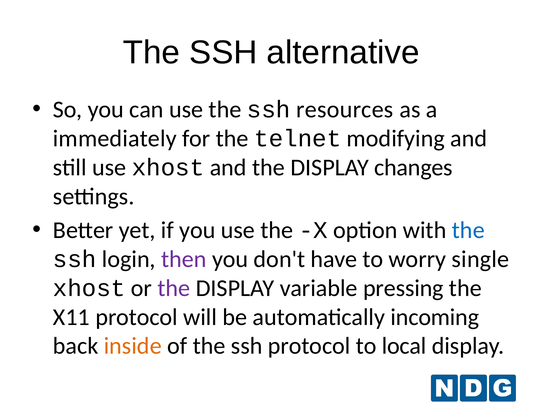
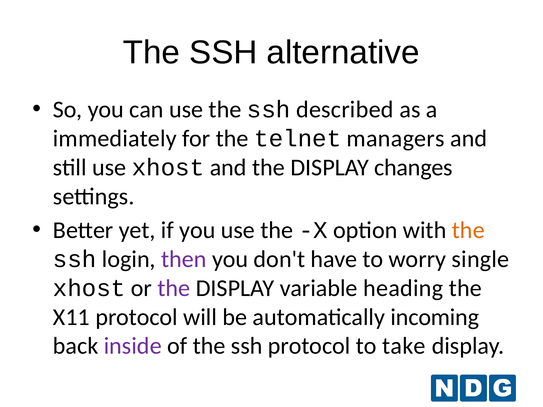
resources: resources -> described (345, 110)
modifying: modifying -> managers (396, 139)
the colour: blue -> orange (468, 230)
pressing: pressing -> heading (403, 288)
inside colour: orange -> purple (133, 346)
local: local -> take (404, 346)
